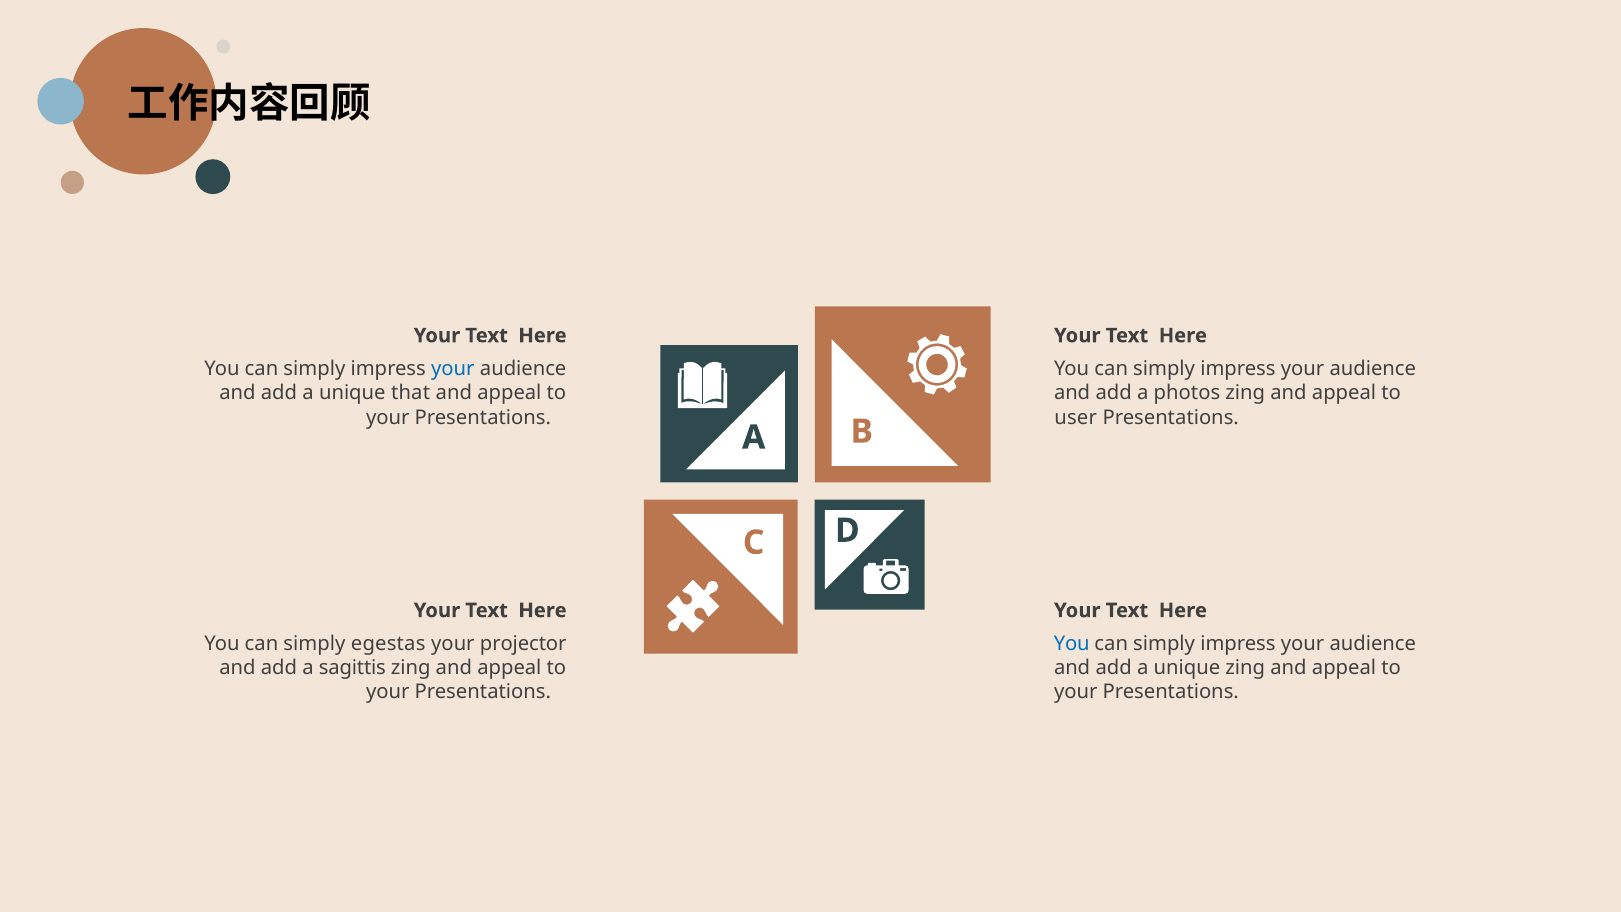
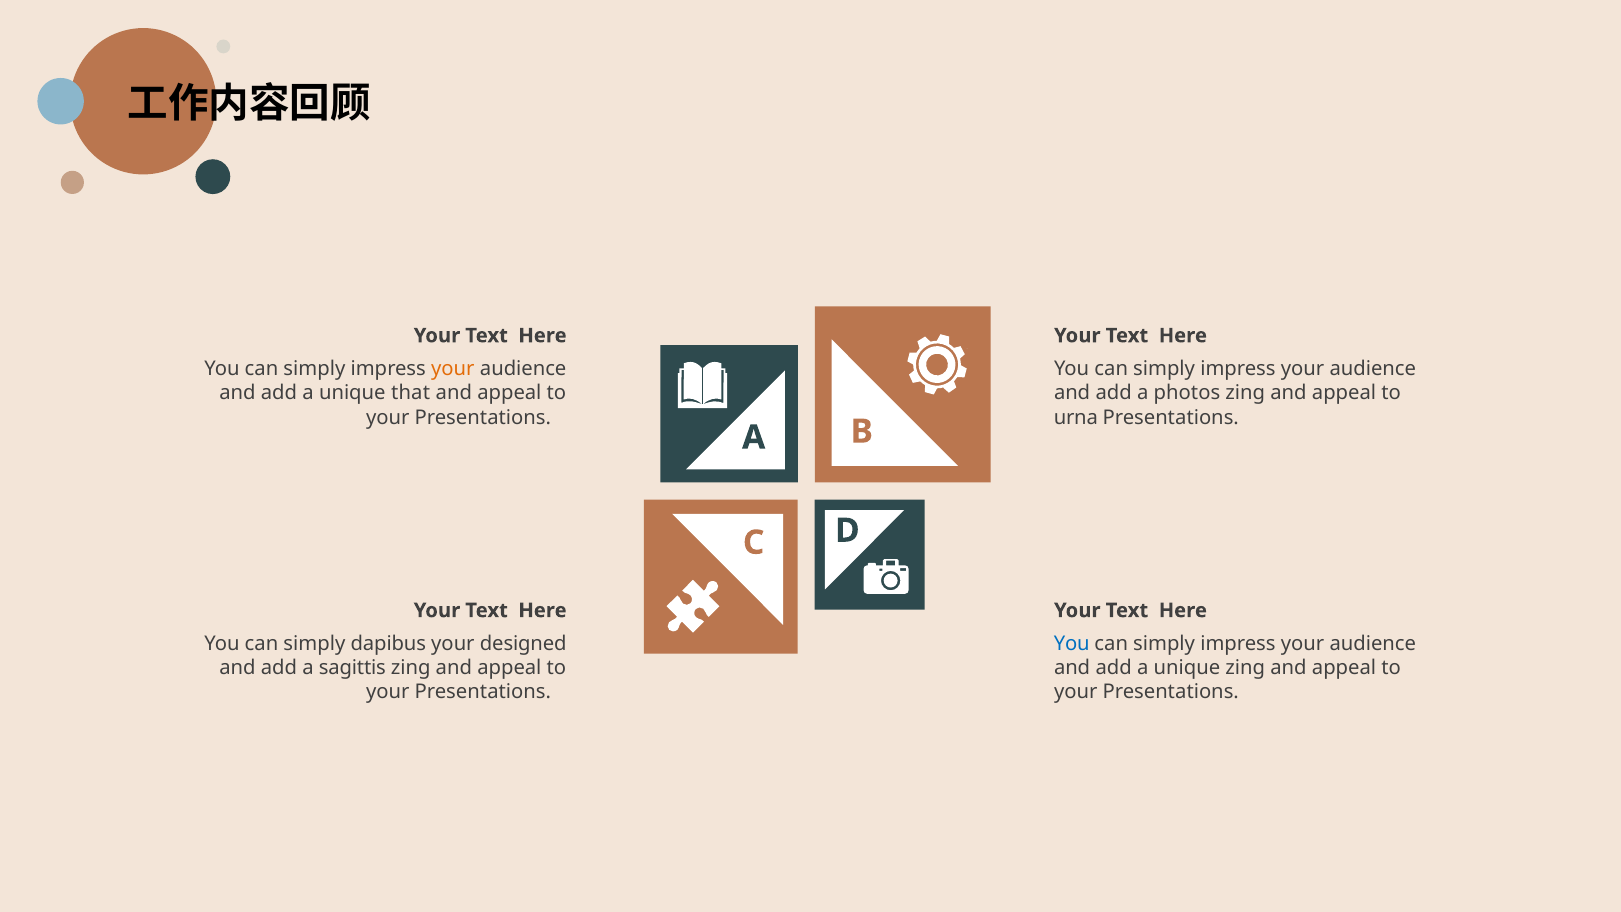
your colour: blue -> orange (453, 369)
user: user -> urna (1076, 417)
egestas: egestas -> dapibus (388, 643)
projector: projector -> designed (523, 643)
